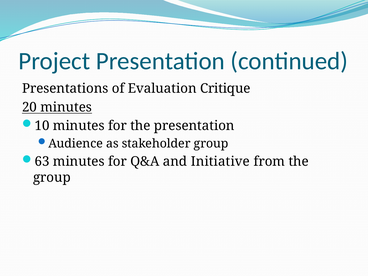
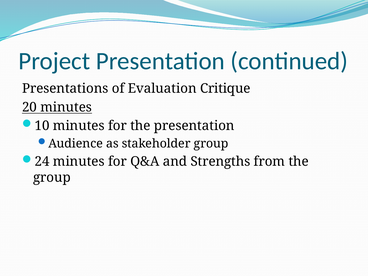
63: 63 -> 24 (42, 162)
Initiative: Initiative -> Strengths (220, 162)
